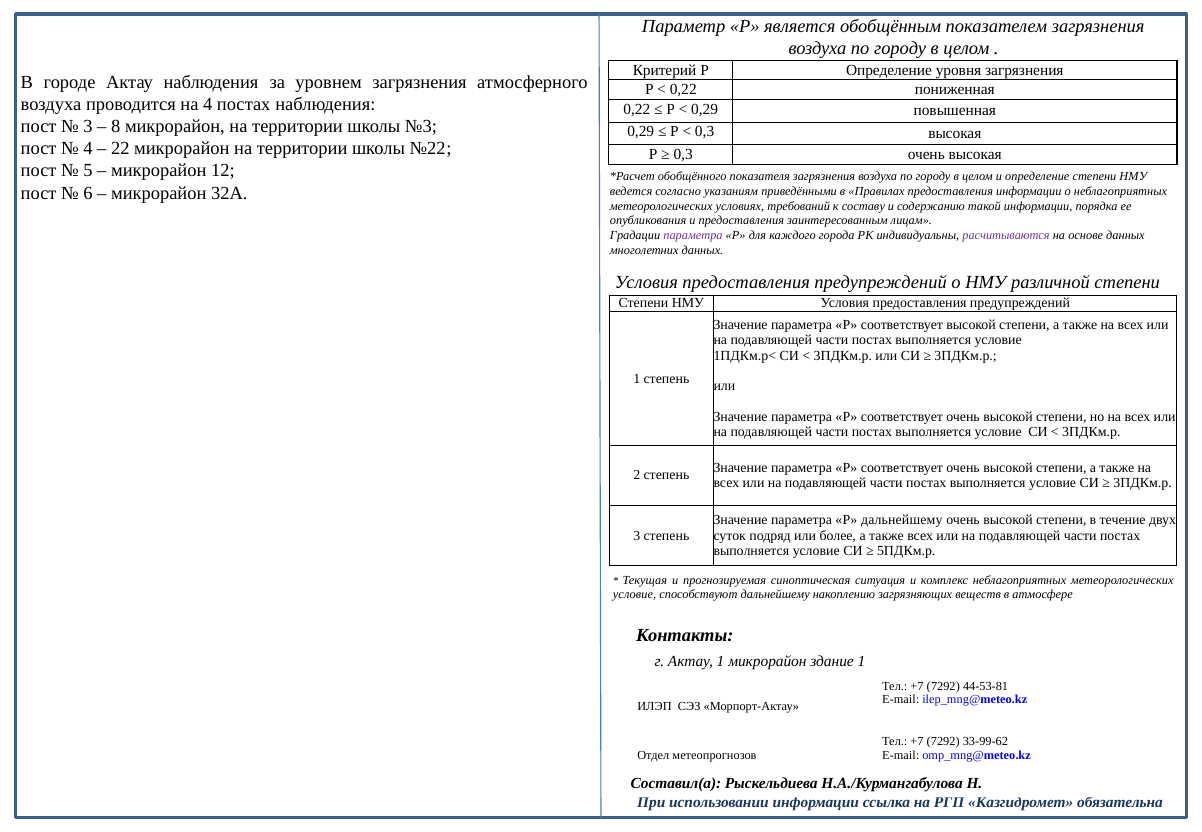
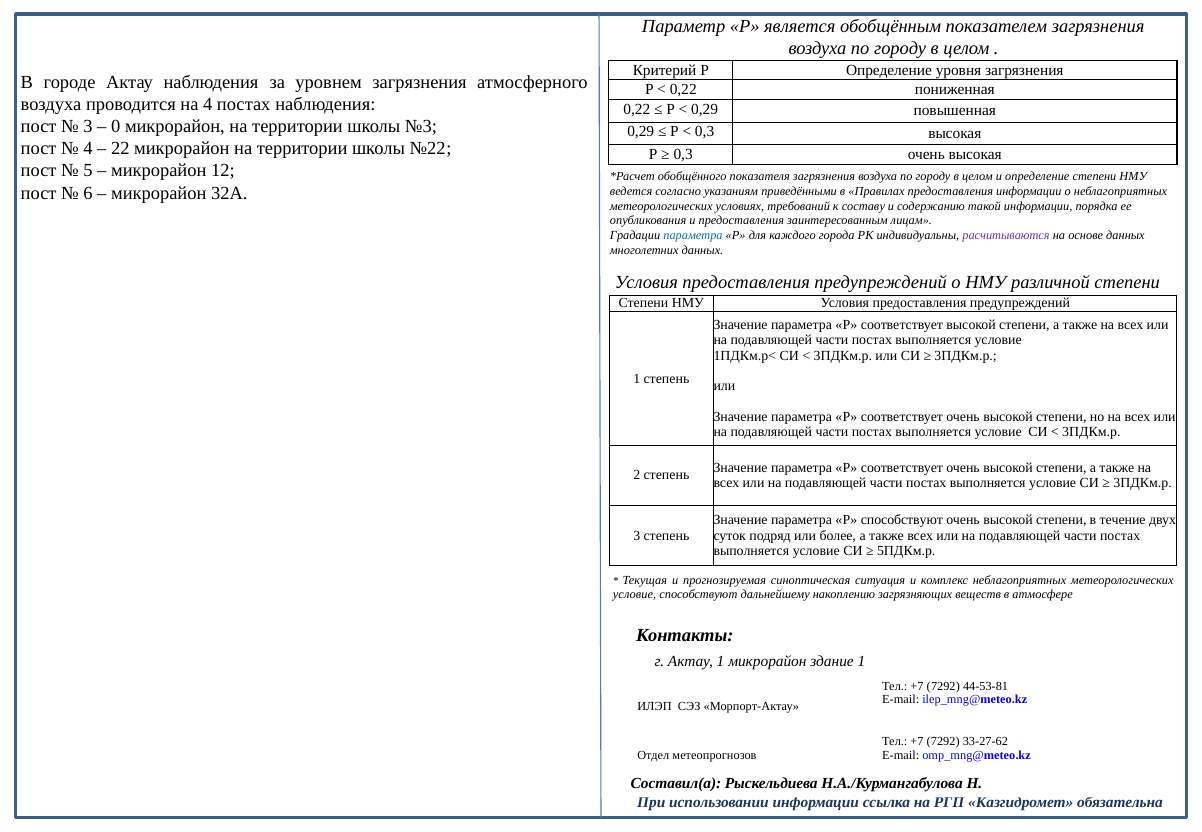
8: 8 -> 0 (116, 126)
параметра colour: purple -> blue (693, 236)
Р дальнейшему: дальнейшему -> способствуют (902, 520)
33-99-62: 33-99-62 -> 33-27-62 (985, 742)
